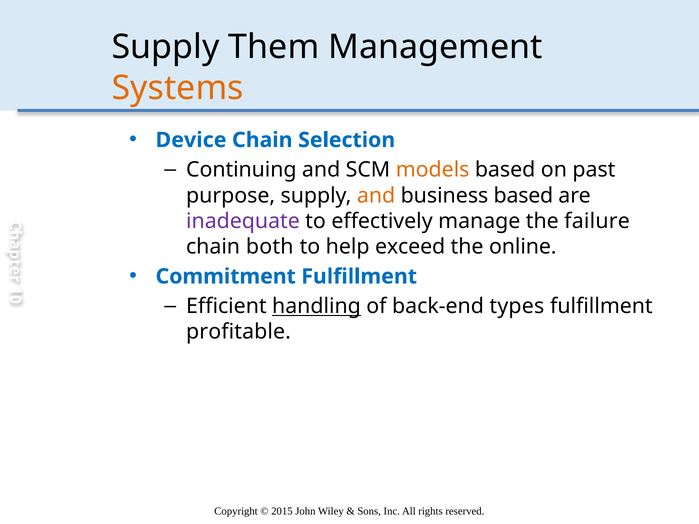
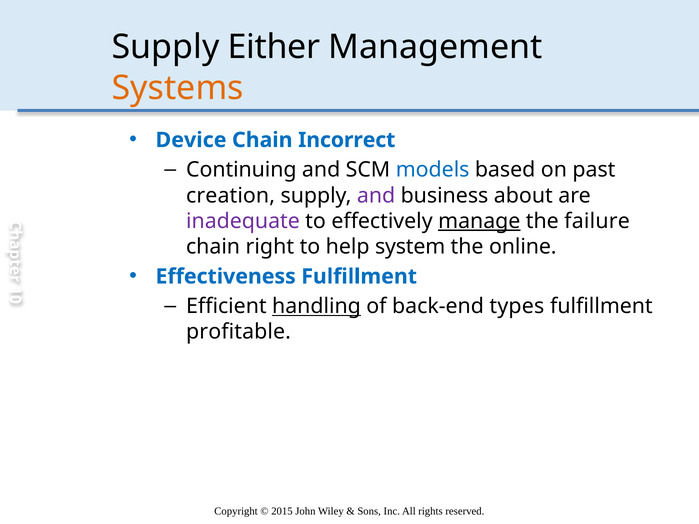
Them: Them -> Either (274, 47)
Selection: Selection -> Incorrect (347, 140)
models colour: orange -> blue (433, 170)
purpose: purpose -> creation (231, 196)
and colour: orange -> purple (376, 196)
business based: based -> about (523, 196)
manage underline: none -> present (479, 221)
both: both -> right (270, 247)
exceed: exceed -> system (410, 247)
Commitment: Commitment -> Effectiveness (226, 277)
